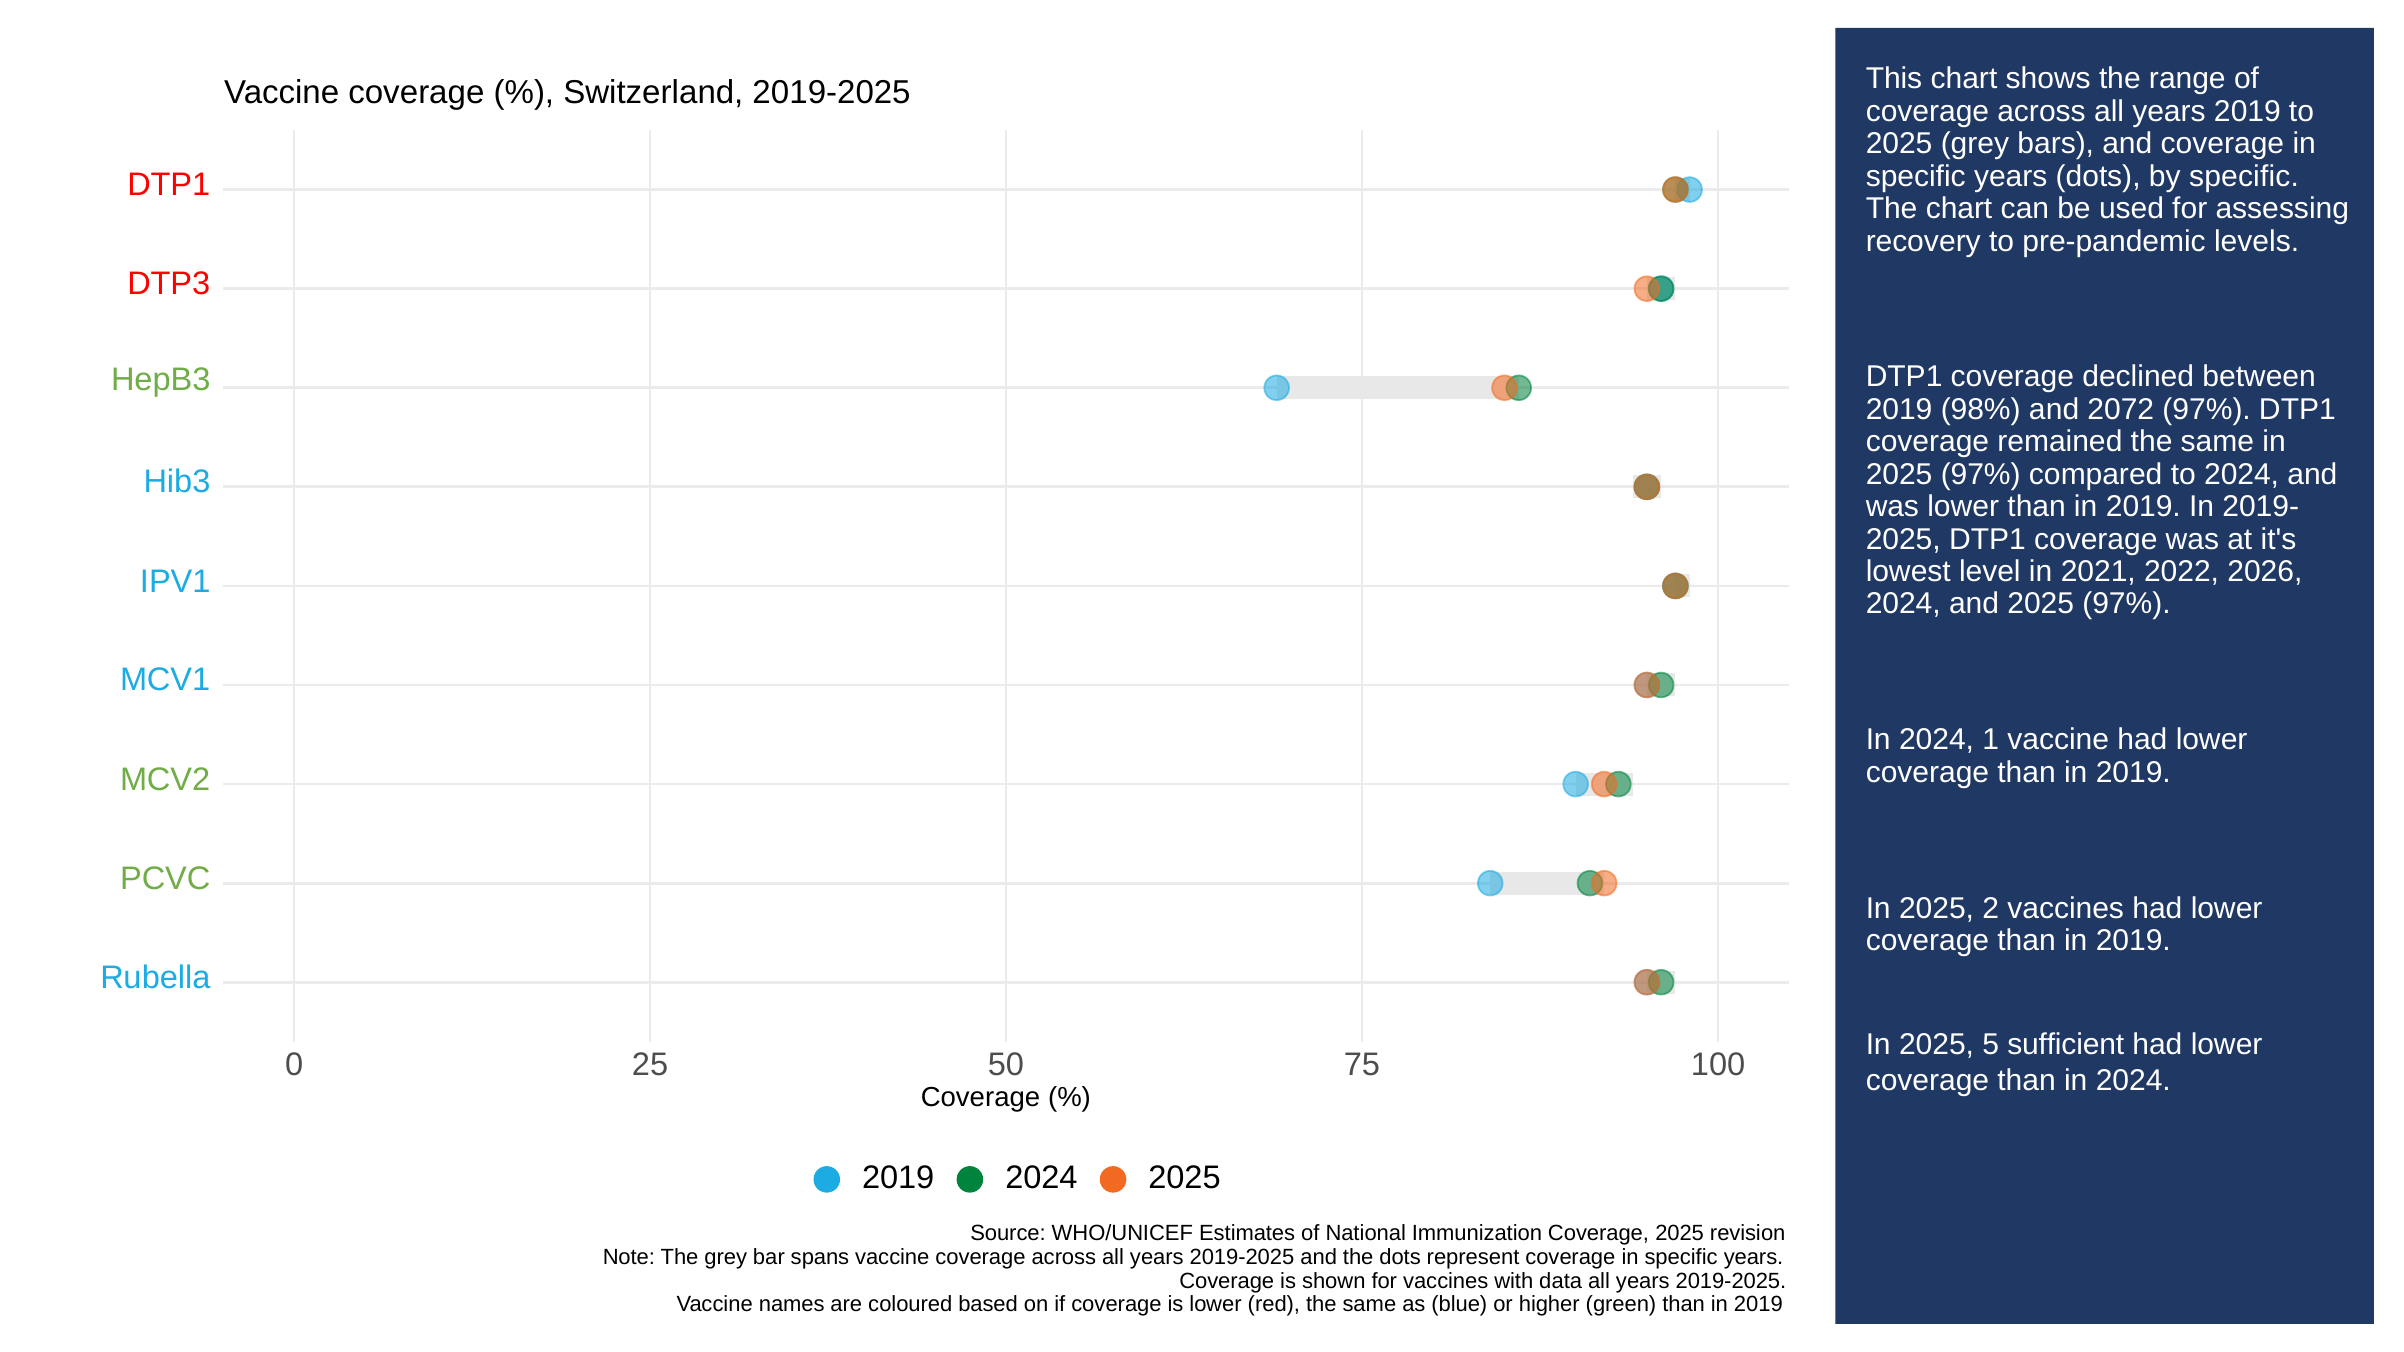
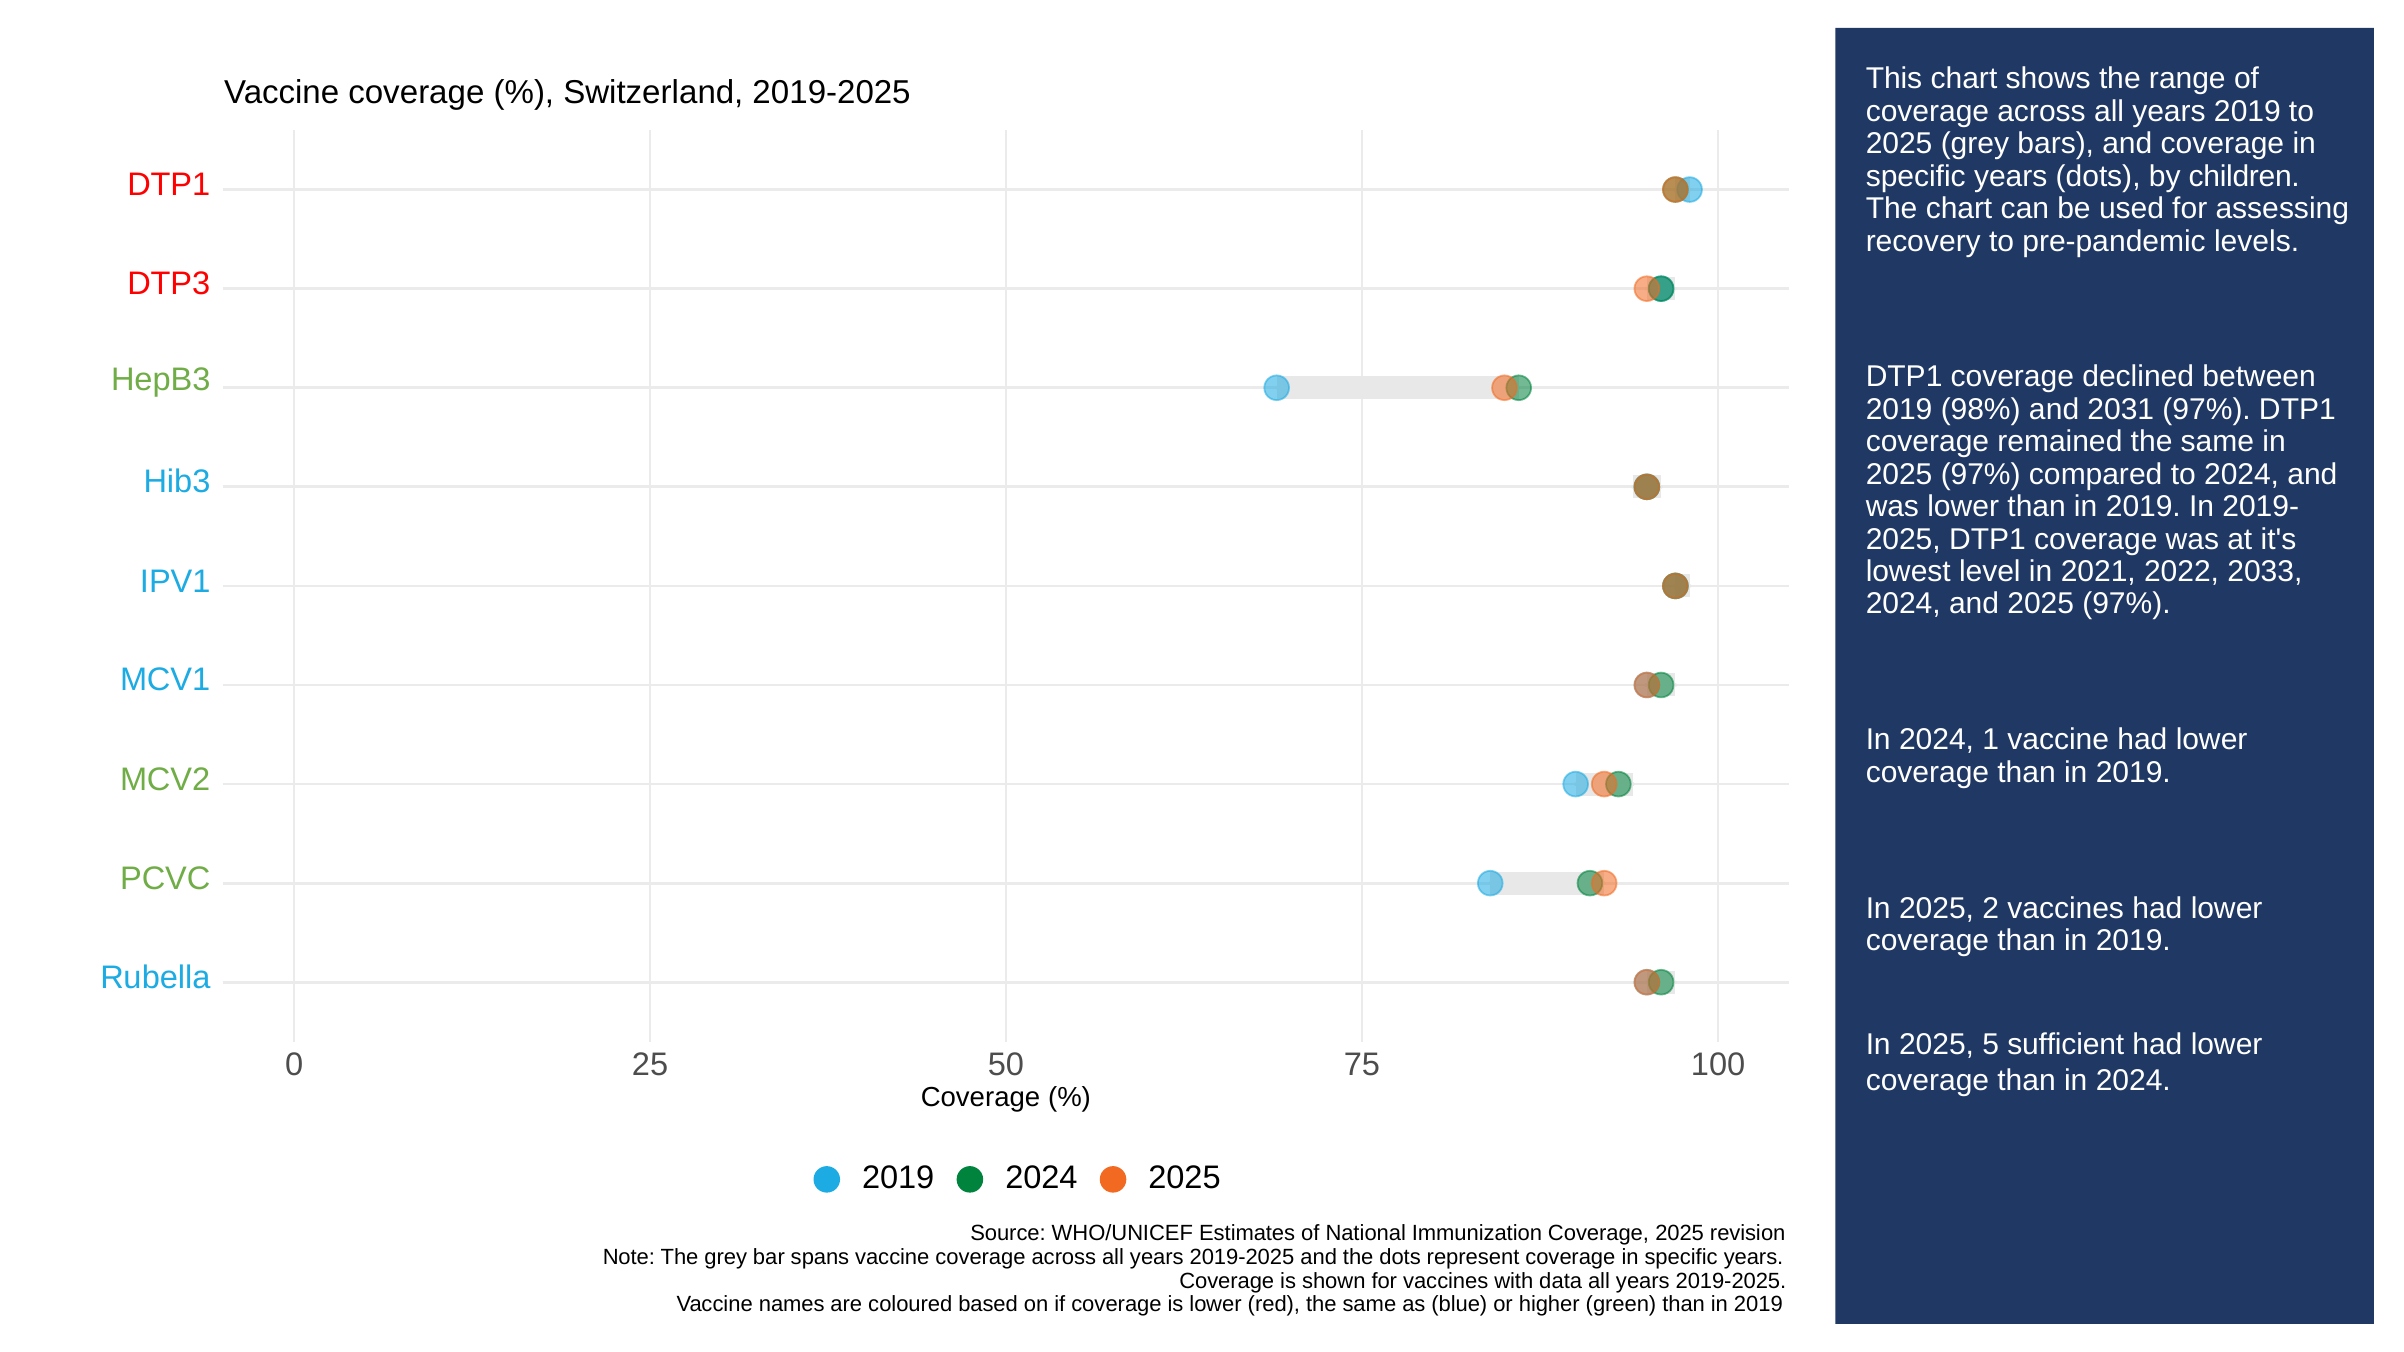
by specific: specific -> children (2244, 176)
2072: 2072 -> 2031 (2121, 410)
2026: 2026 -> 2033 (2265, 572)
